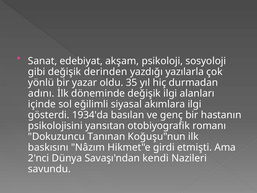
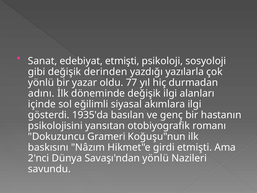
edebiyat akşam: akşam -> etmişti (122, 61)
35: 35 -> 77 (132, 82)
1934'da: 1934'da -> 1935'da (90, 115)
Tanınan: Tanınan -> Grameri (106, 136)
Savaşı'ndan kendi: kendi -> yönlü (156, 158)
